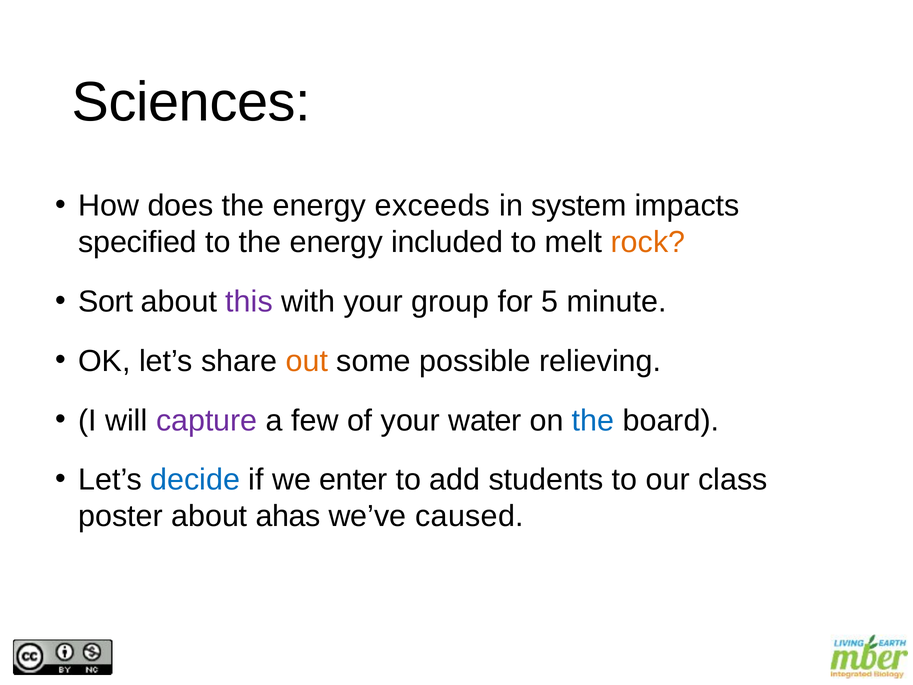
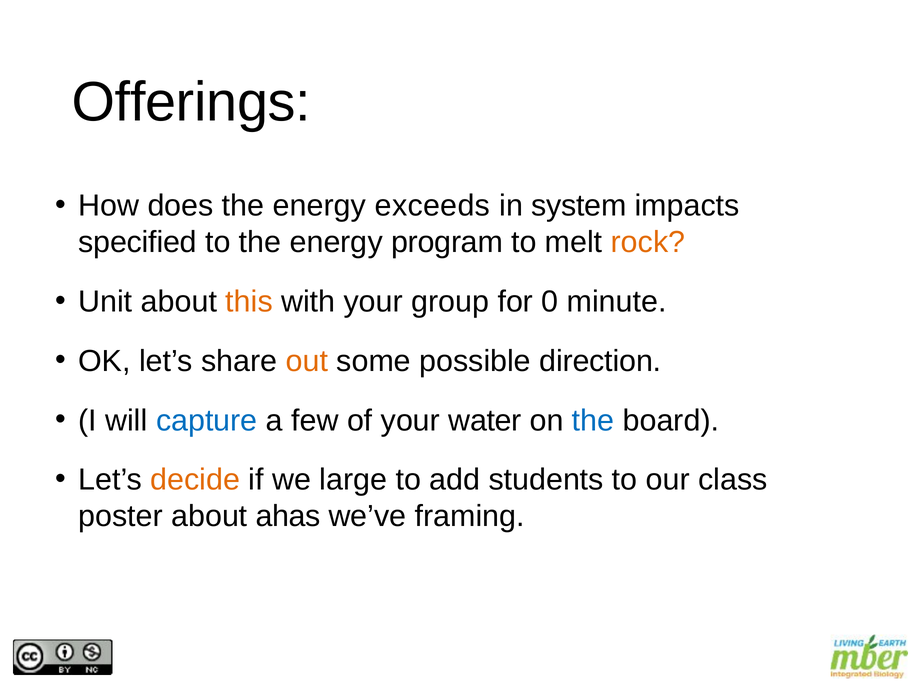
Sciences: Sciences -> Offerings (191, 102)
included: included -> program (447, 242)
Sort: Sort -> Unit (105, 302)
this colour: purple -> orange (249, 302)
5: 5 -> 0 (550, 302)
relieving: relieving -> direction (600, 361)
capture colour: purple -> blue (207, 420)
decide colour: blue -> orange (195, 480)
enter: enter -> large (353, 480)
caused: caused -> framing (470, 516)
